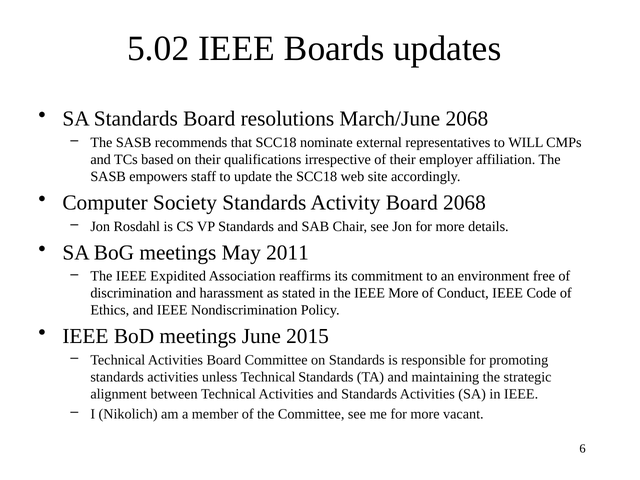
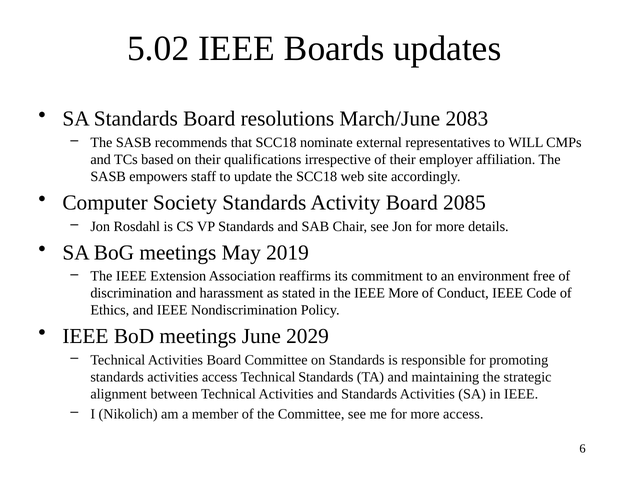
March/June 2068: 2068 -> 2083 (467, 119)
Board 2068: 2068 -> 2085 (464, 203)
2011: 2011 -> 2019 (287, 252)
Expidited: Expidited -> Extension (178, 276)
2015: 2015 -> 2029 (308, 336)
activities unless: unless -> access (220, 377)
more vacant: vacant -> access (463, 414)
